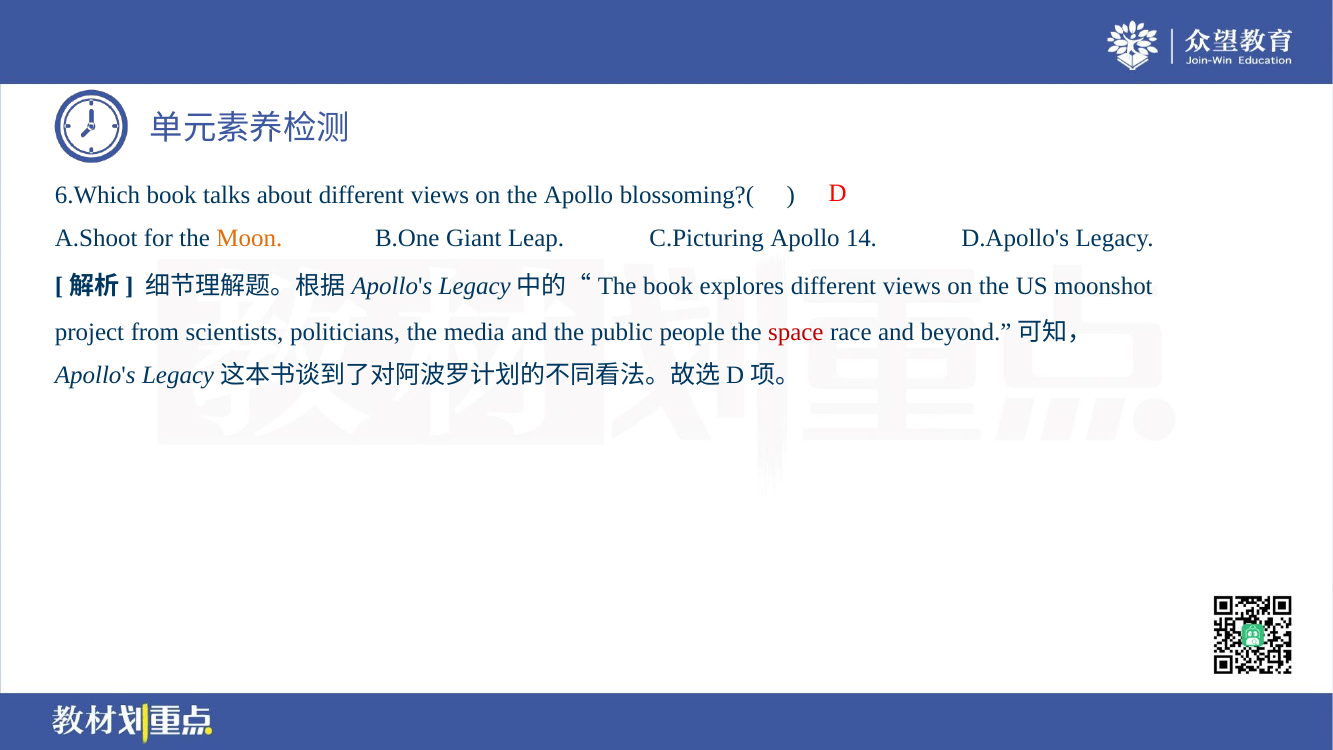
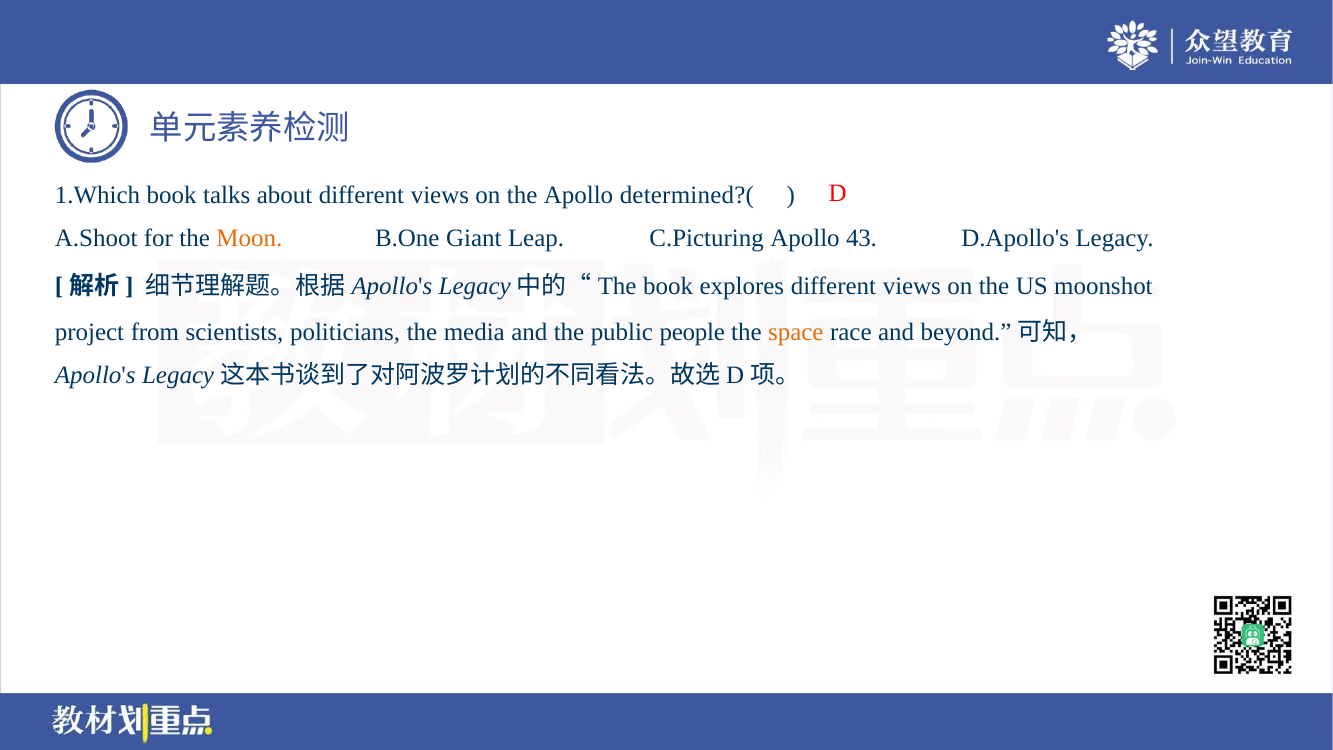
6.Which: 6.Which -> 1.Which (98, 195)
blossoming?(: blossoming?( -> determined?( (687, 195)
14: 14 -> 43 (861, 238)
space colour: red -> orange (796, 332)
